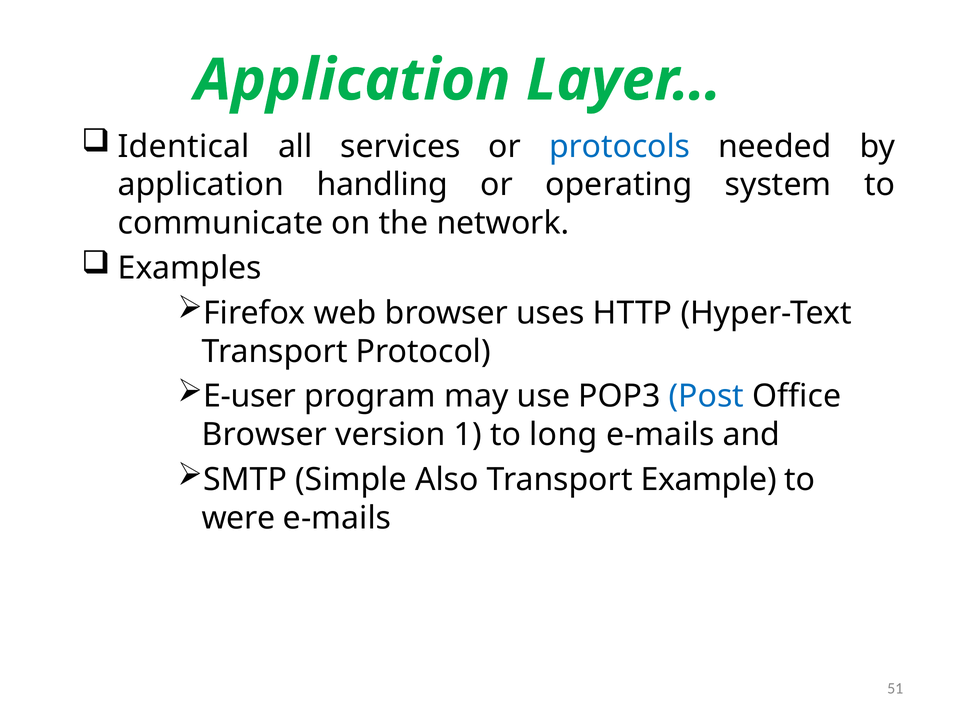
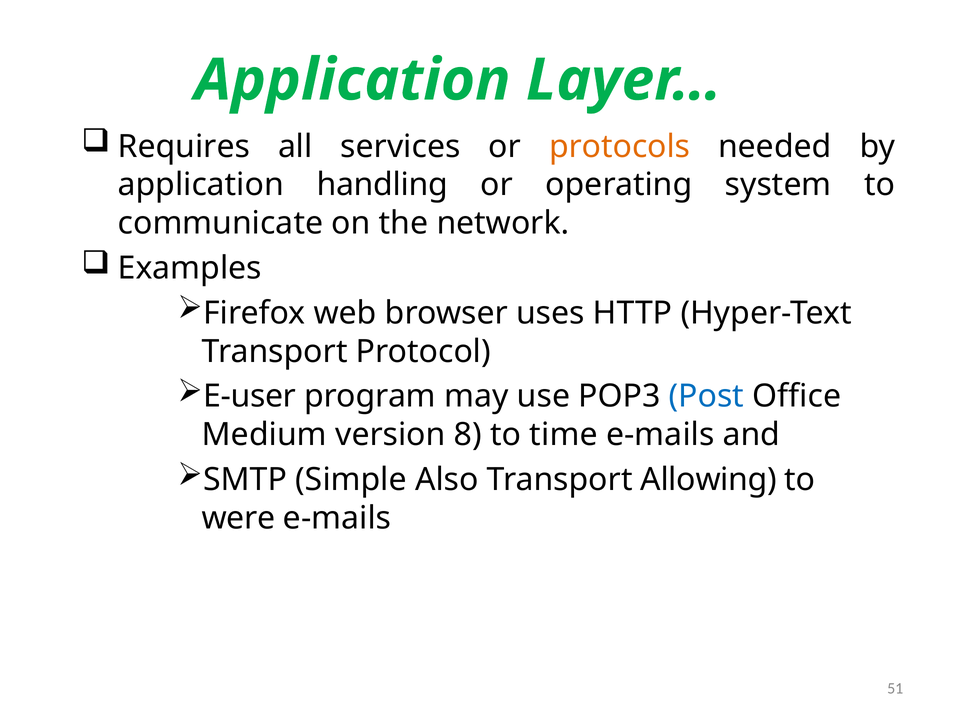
Identical: Identical -> Requires (184, 146)
protocols colour: blue -> orange (620, 146)
Browser: Browser -> Medium (264, 435)
1: 1 -> 8 (468, 435)
long: long -> time (564, 435)
Example: Example -> Allowing (709, 479)
